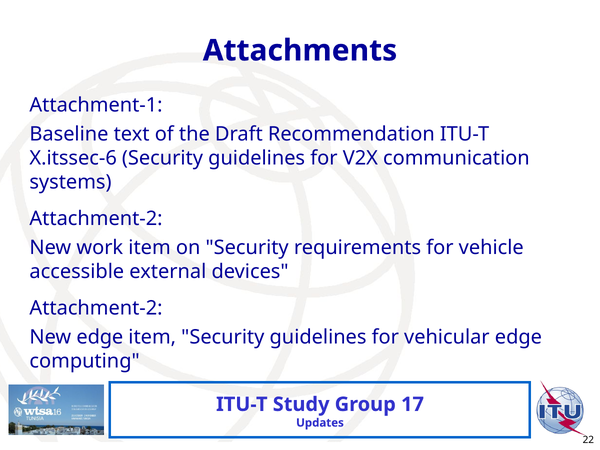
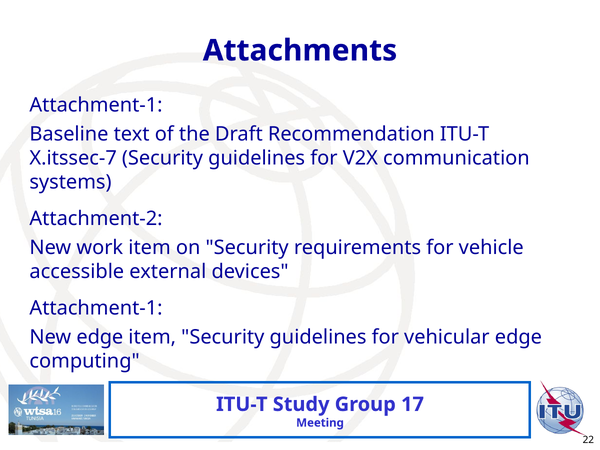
X.itssec-6: X.itssec-6 -> X.itssec-7 (73, 158)
Attachment-2: Attachment-2 -> Attachment-1 (96, 308)
Updates: Updates -> Meeting (320, 423)
